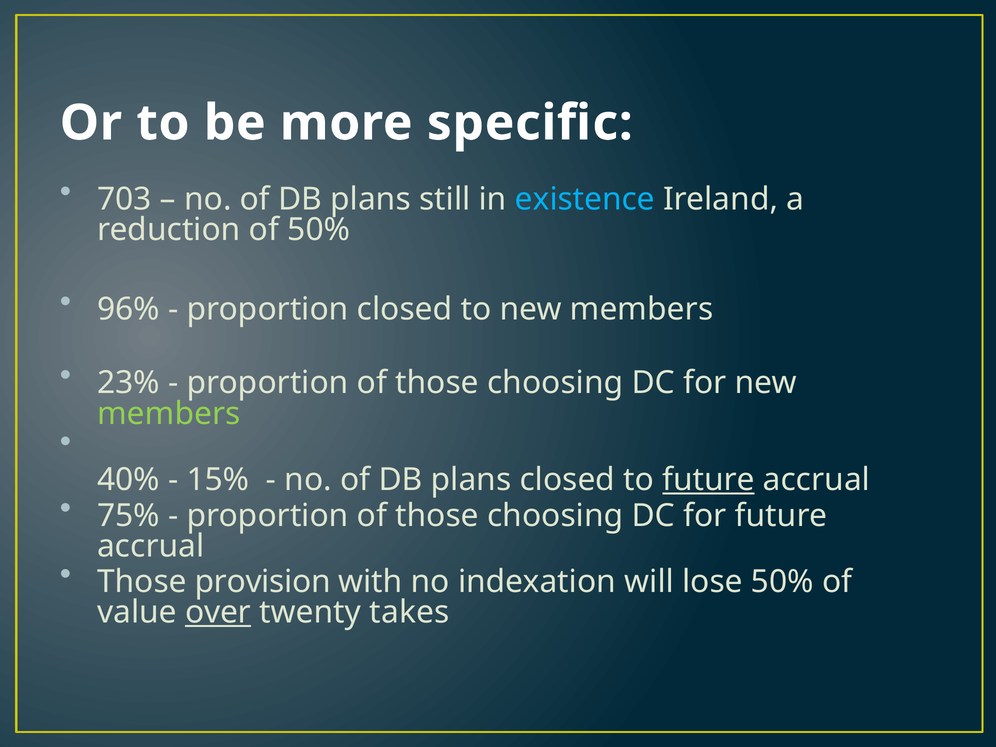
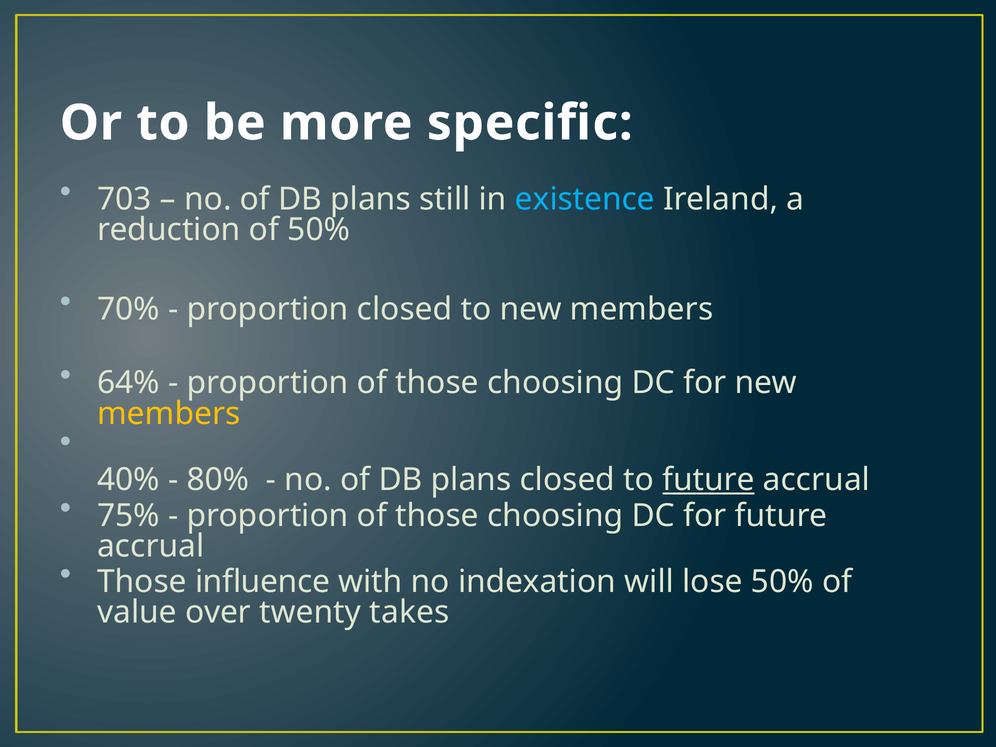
96%: 96% -> 70% (129, 309)
23%: 23% -> 64% (129, 383)
members colour: light green -> yellow (169, 414)
15%: 15% -> 80% (218, 480)
provision: provision -> influence (263, 582)
over underline: present -> none (218, 612)
